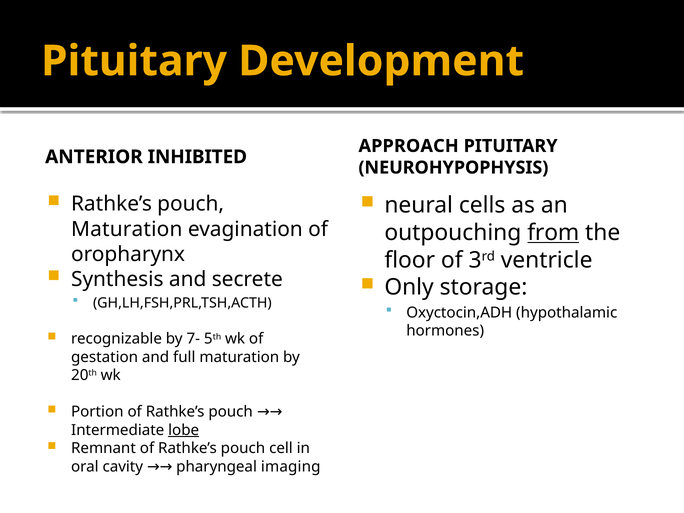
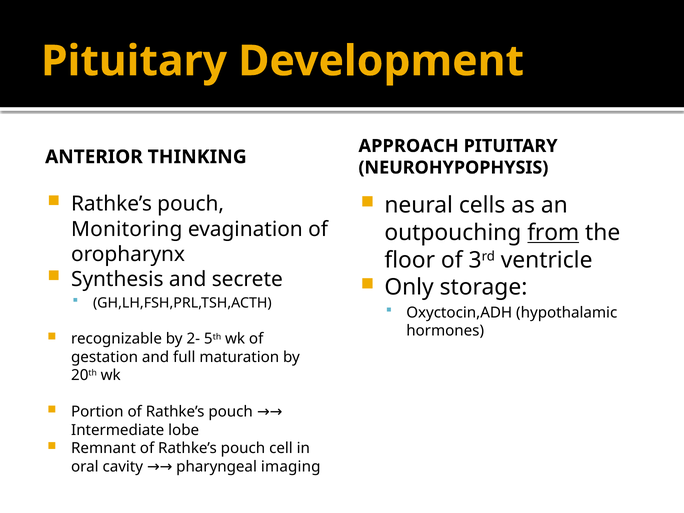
INHIBITED: INHIBITED -> THINKING (197, 157)
Maturation: Maturation -> Monitoring (127, 229)
7-: 7- -> 2- (193, 339)
lobe underline: present -> none (184, 430)
